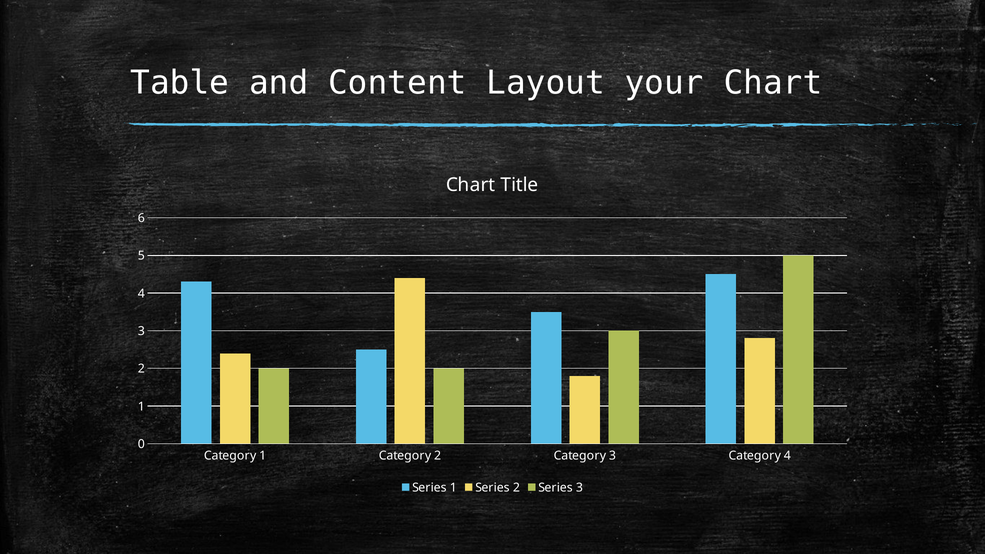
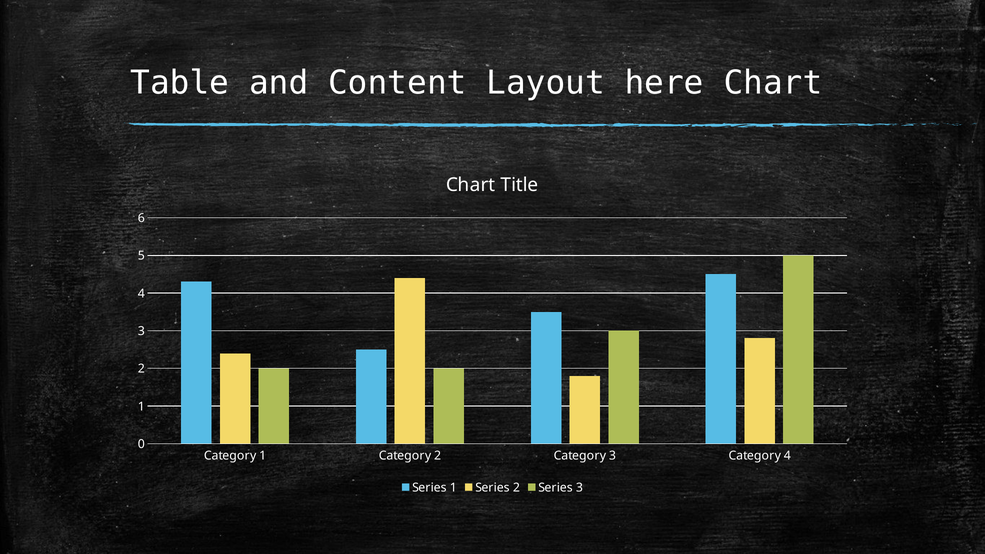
your: your -> here (664, 83)
